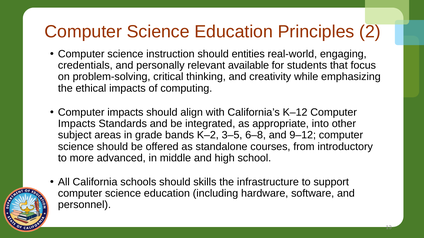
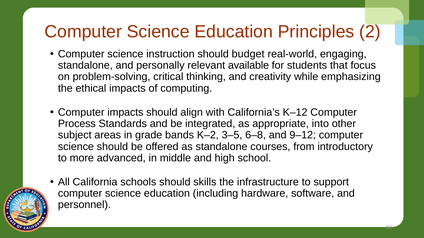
entities: entities -> budget (248, 54)
credentials: credentials -> standalone (85, 66)
Impacts: Impacts -> Process (77, 124)
